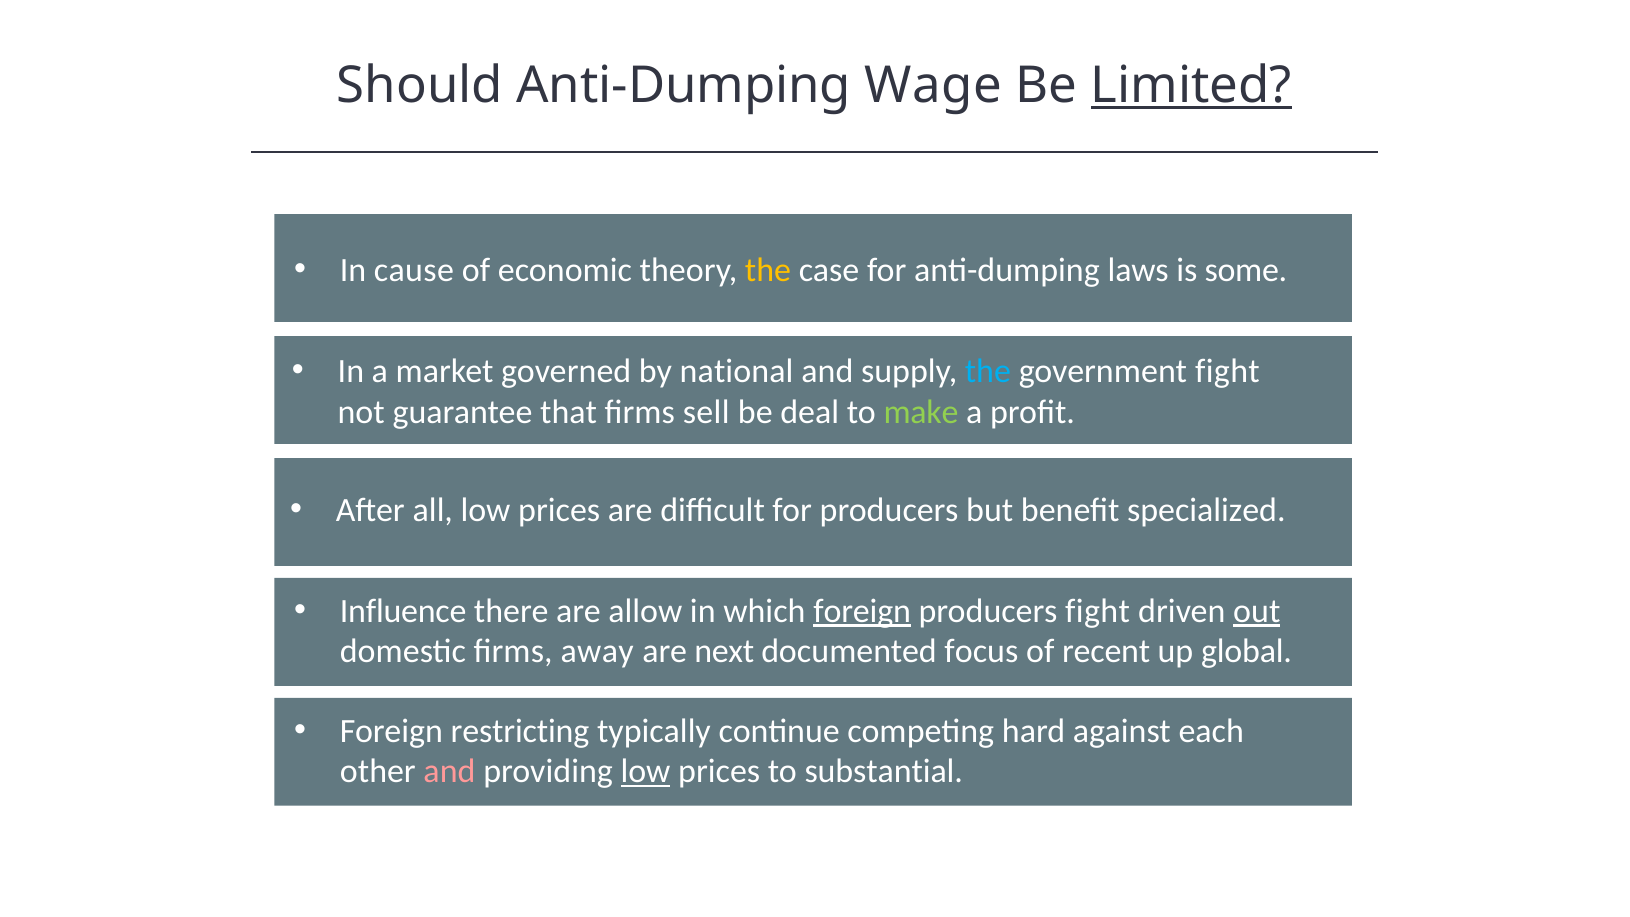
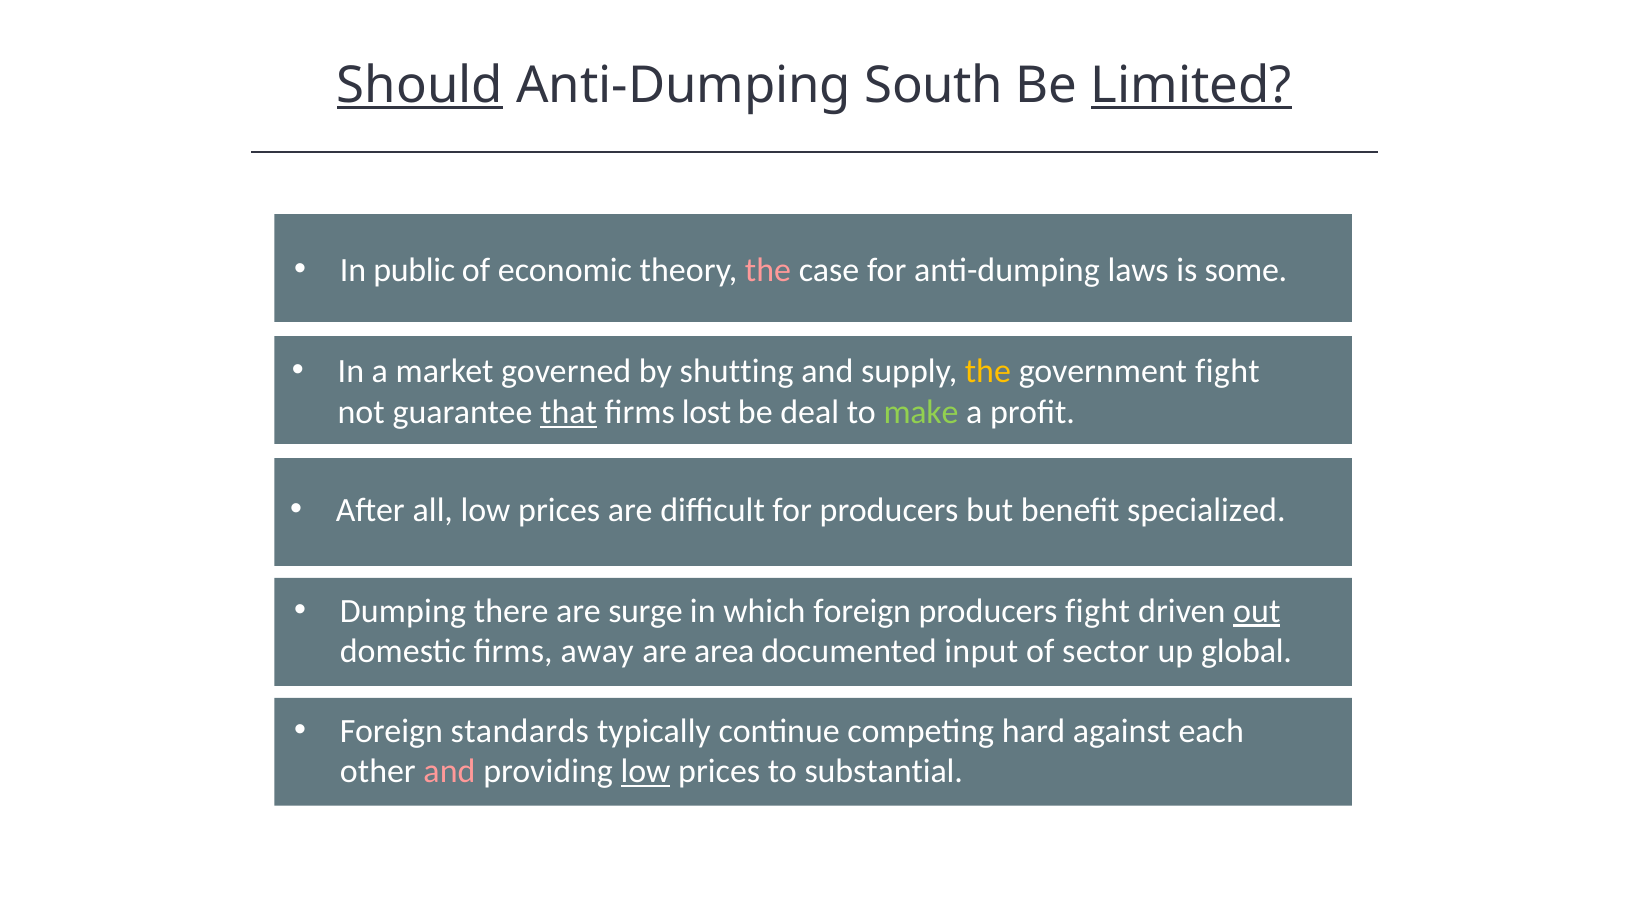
Should underline: none -> present (420, 85)
Wage: Wage -> South (934, 85)
cause: cause -> public (414, 270)
the colour: yellow -> pink (768, 270)
national: national -> shutting (737, 371)
the colour: light blue -> yellow (988, 371)
that underline: none -> present (569, 412)
sell: sell -> lost (707, 412)
Influence: Influence -> Dumping (403, 611)
allow: allow -> surge (646, 611)
foreign underline: present -> none (862, 611)
next: next -> area (724, 652)
focus: focus -> input (981, 652)
recent: recent -> sector (1106, 652)
restricting: restricting -> standards (520, 731)
